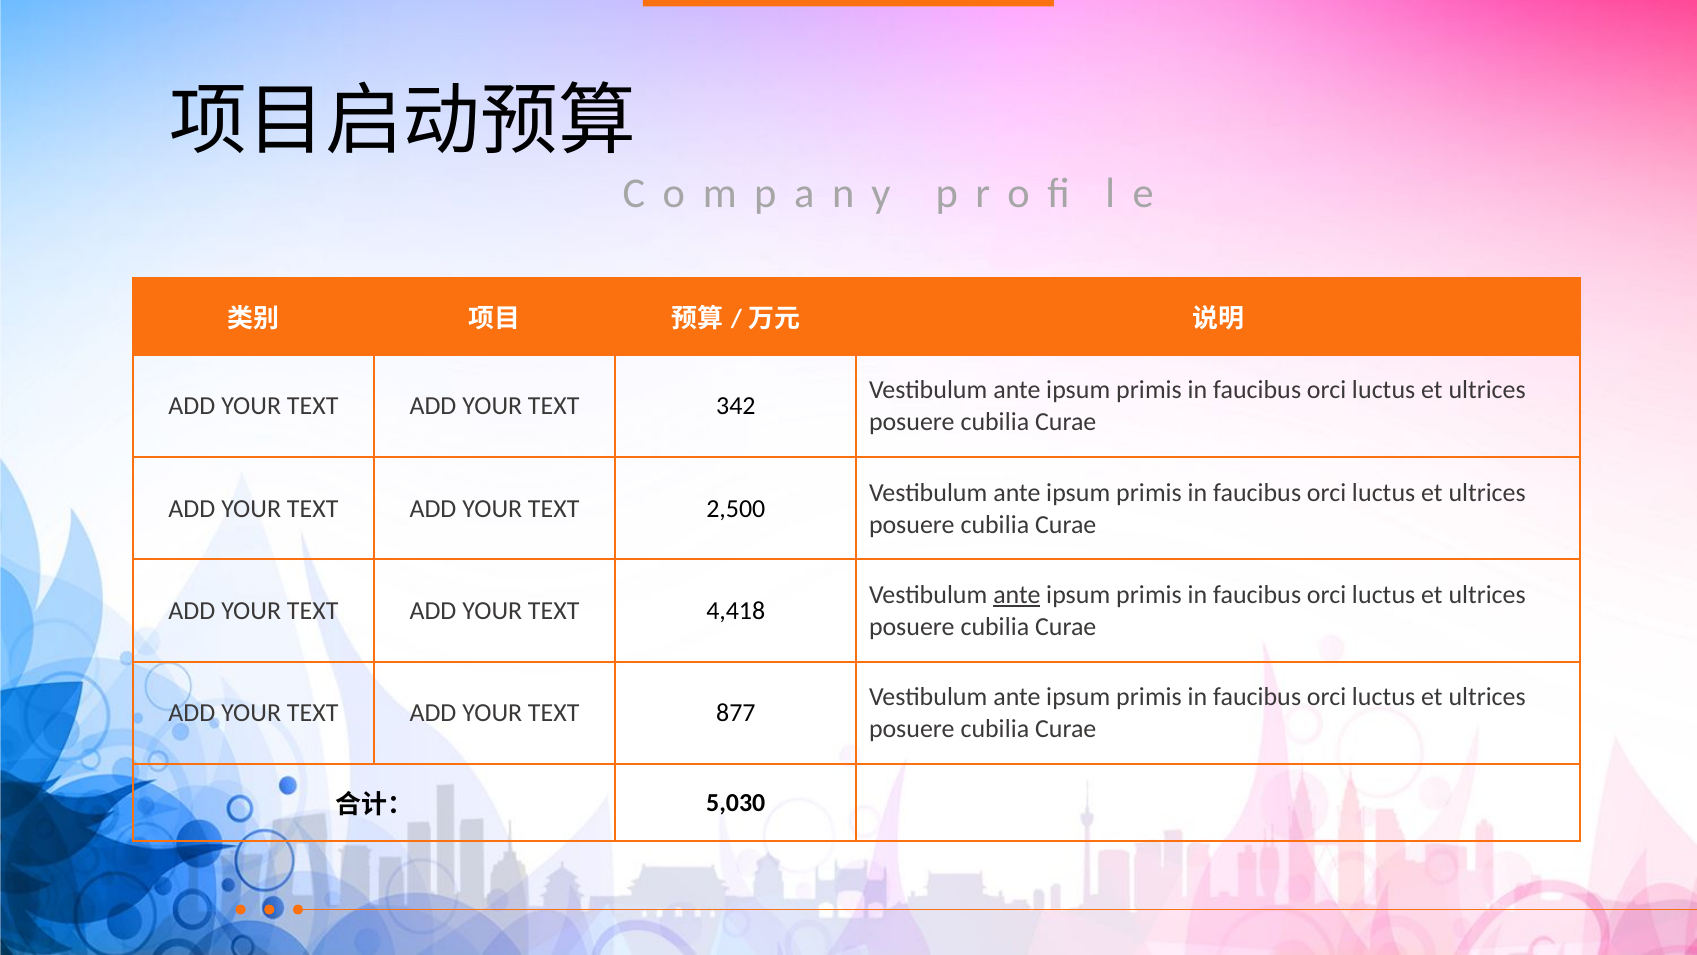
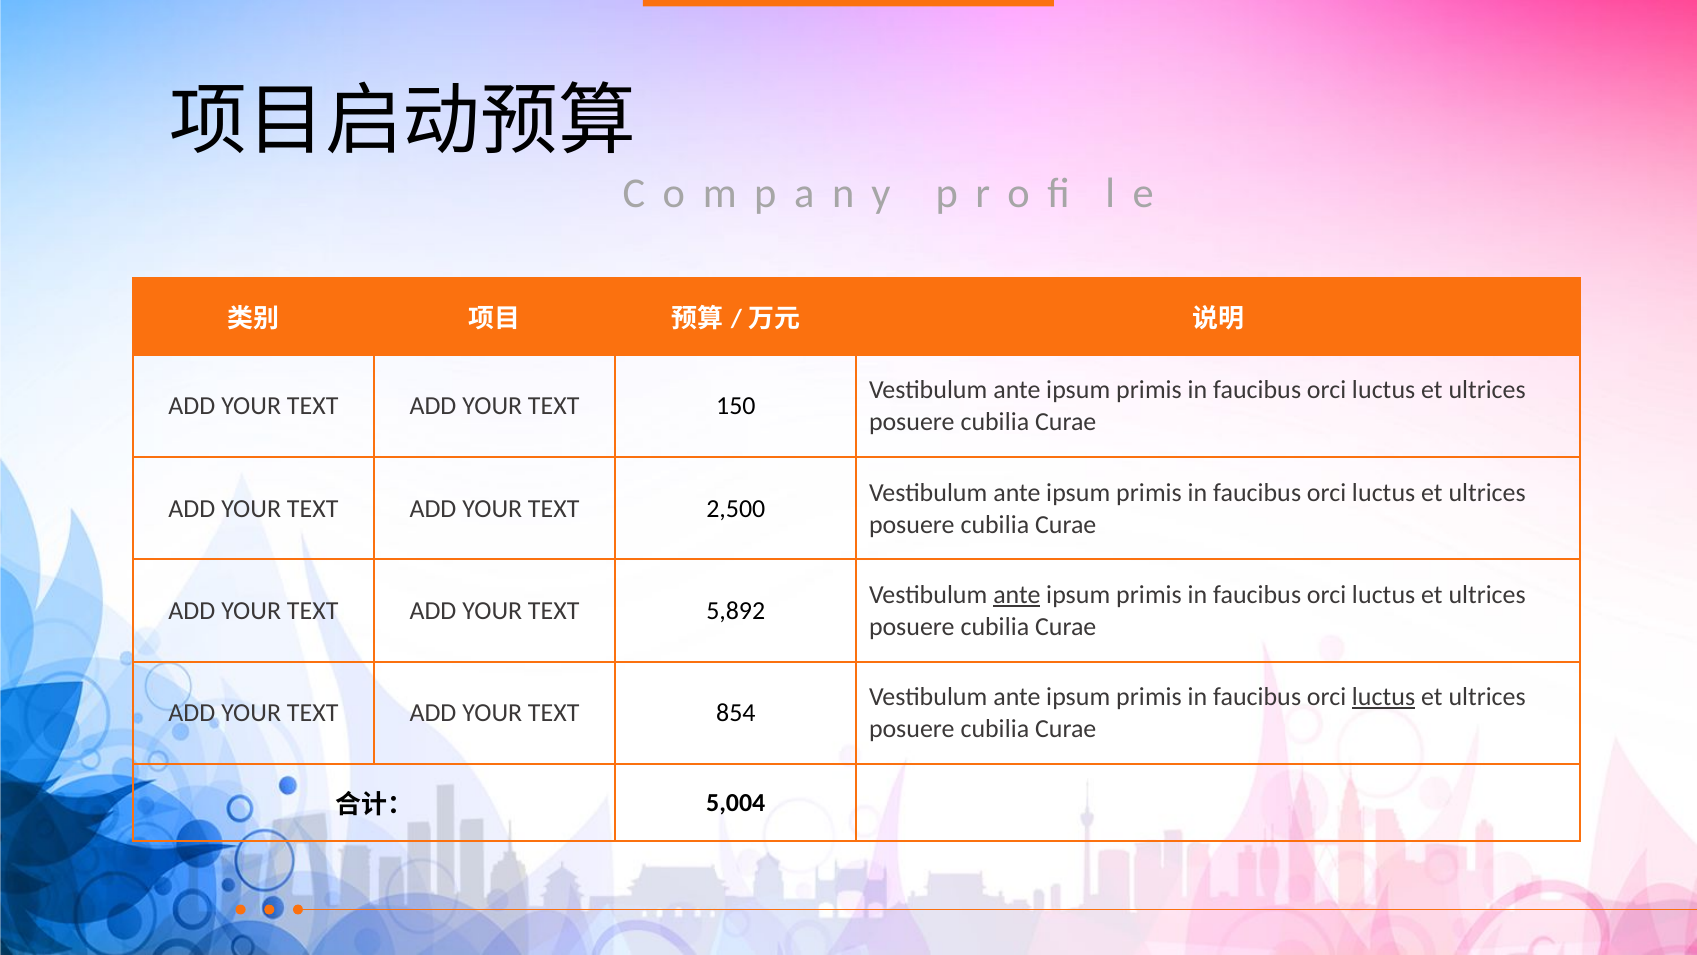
342: 342 -> 150 (736, 406)
4,418: 4,418 -> 5,892 (736, 611)
luctus underline: none -> present (1384, 697)
877: 877 -> 854 (736, 713)
5,030: 5,030 -> 5,004 (736, 802)
